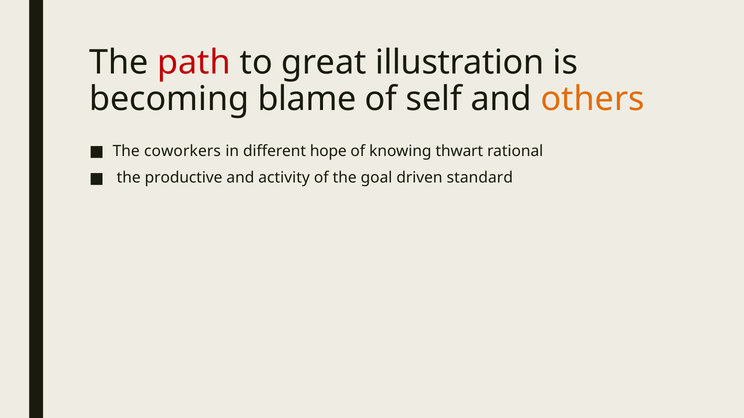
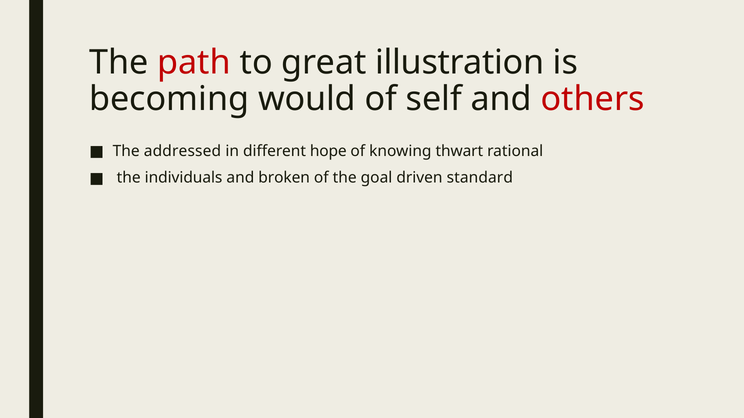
blame: blame -> would (307, 99)
others colour: orange -> red (593, 99)
coworkers: coworkers -> addressed (182, 151)
productive: productive -> individuals (184, 178)
activity: activity -> broken (284, 178)
